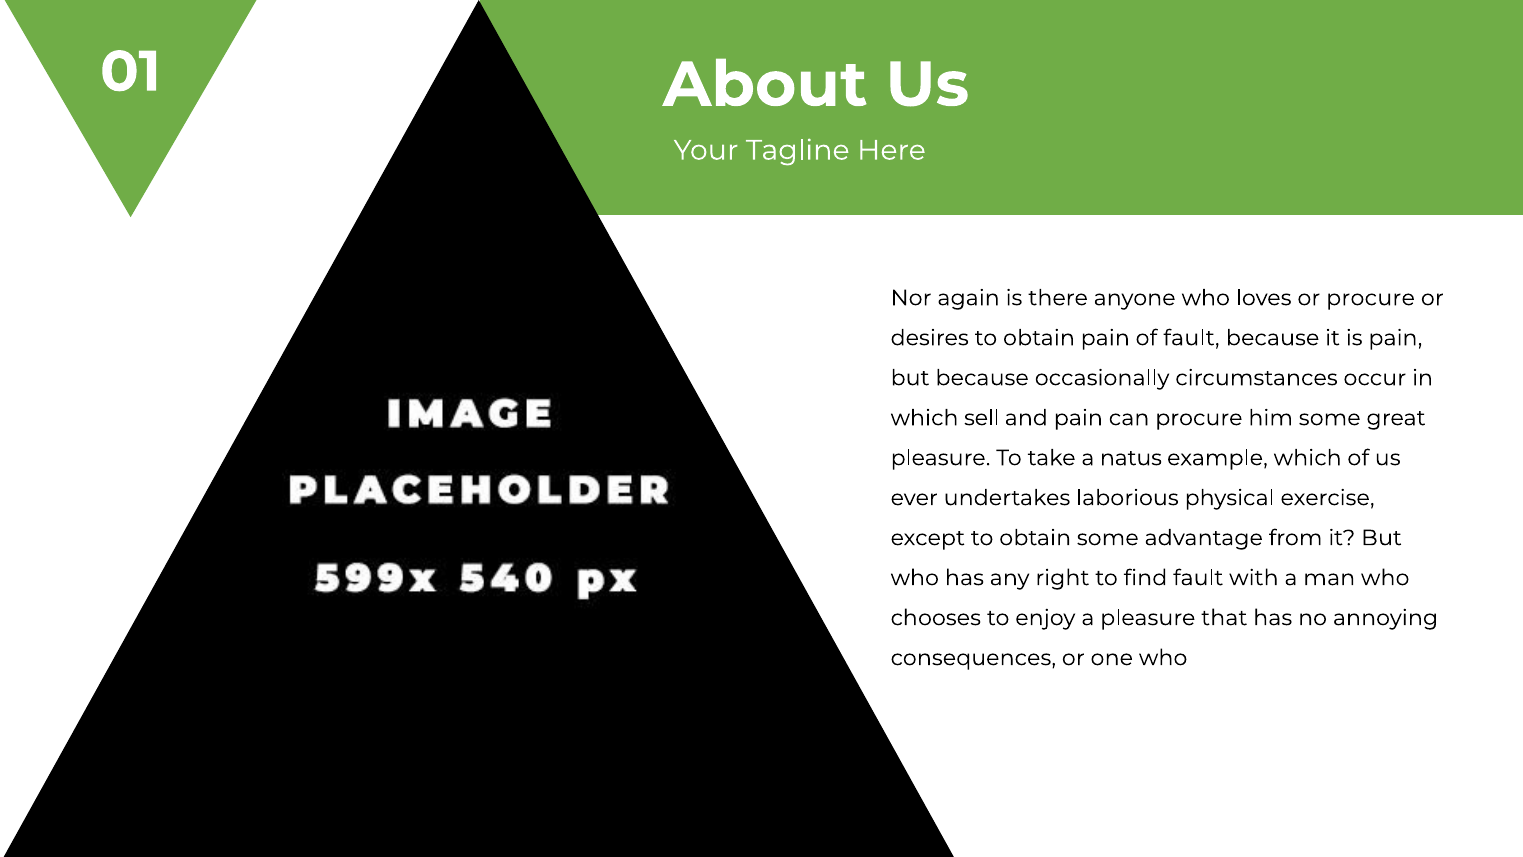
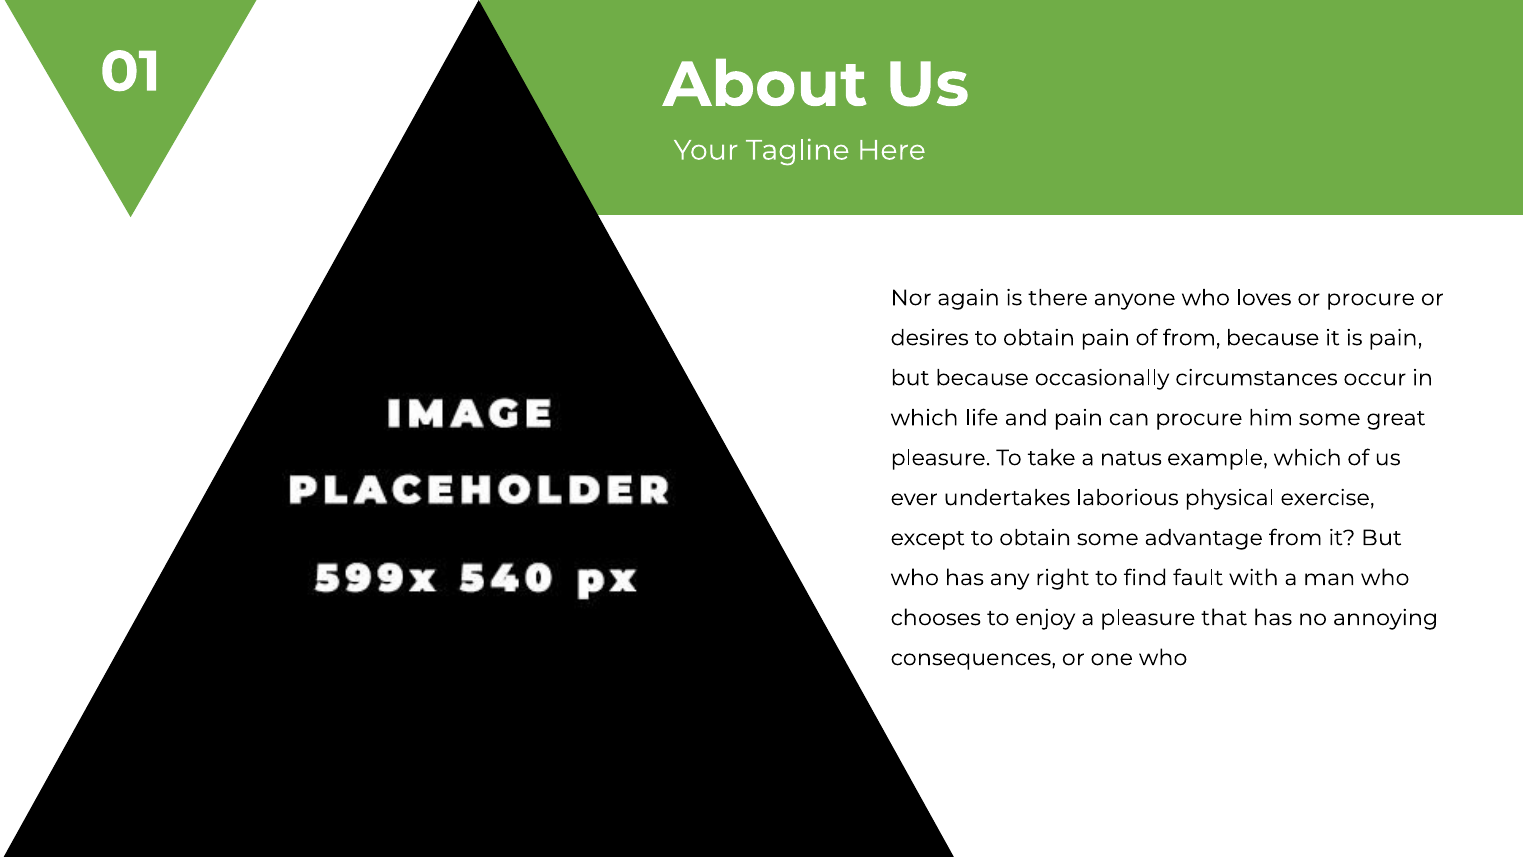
of fault: fault -> from (1192, 338)
sell: sell -> life (982, 418)
